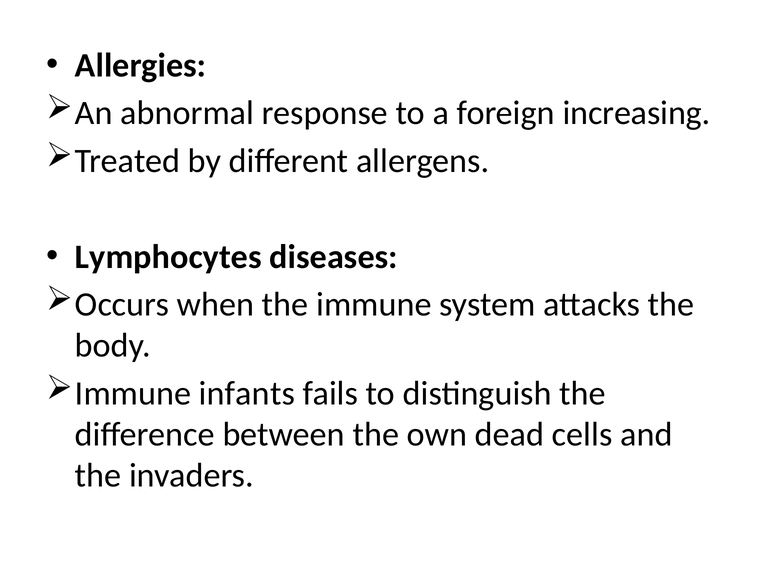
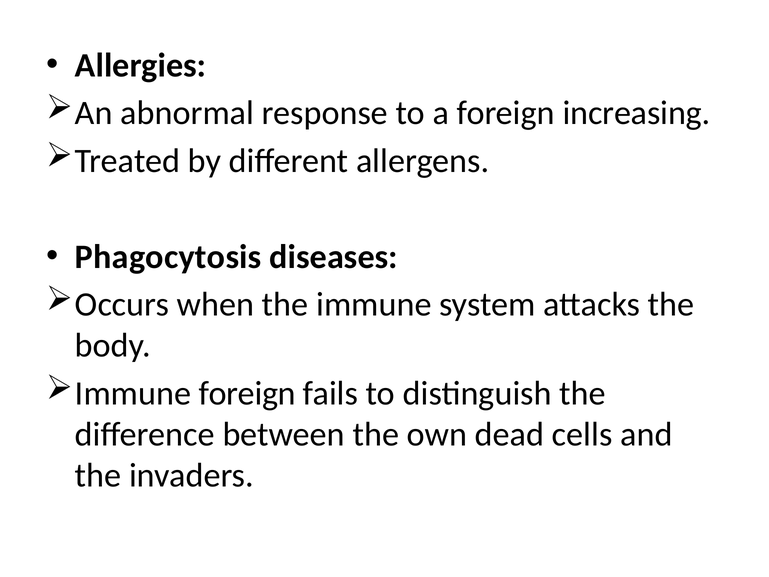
Lymphocytes: Lymphocytes -> Phagocytosis (168, 257)
Immune infants: infants -> foreign (247, 393)
